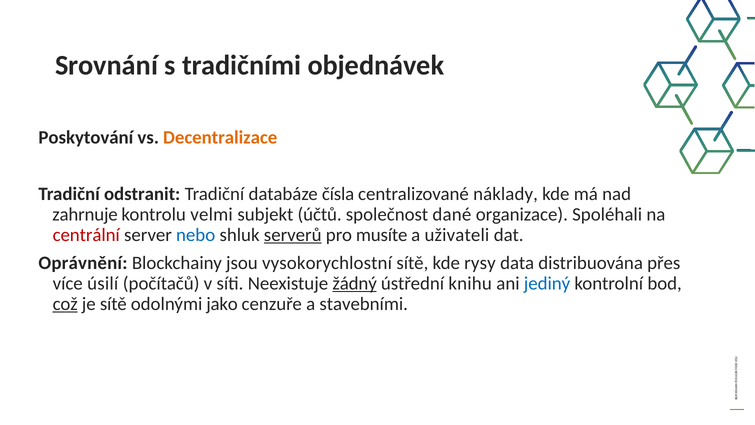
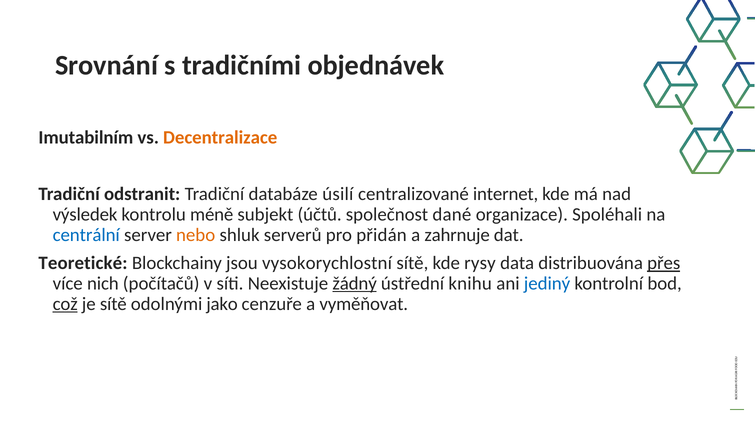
Poskytování: Poskytování -> Imutabilním (86, 137)
čísla: čísla -> úsilí (338, 194)
náklady: náklady -> internet (506, 194)
zahrnuje: zahrnuje -> výsledek (85, 214)
velmi: velmi -> méně (212, 214)
centrální colour: red -> blue (86, 235)
nebo colour: blue -> orange (196, 235)
serverů underline: present -> none (293, 235)
musíte: musíte -> přidán (382, 235)
uživateli: uživateli -> zahrnuje (457, 235)
Oprávnění: Oprávnění -> Teoretické (83, 263)
přes underline: none -> present (664, 263)
úsilí: úsilí -> nich (103, 283)
stavebními: stavebními -> vyměňovat (364, 304)
